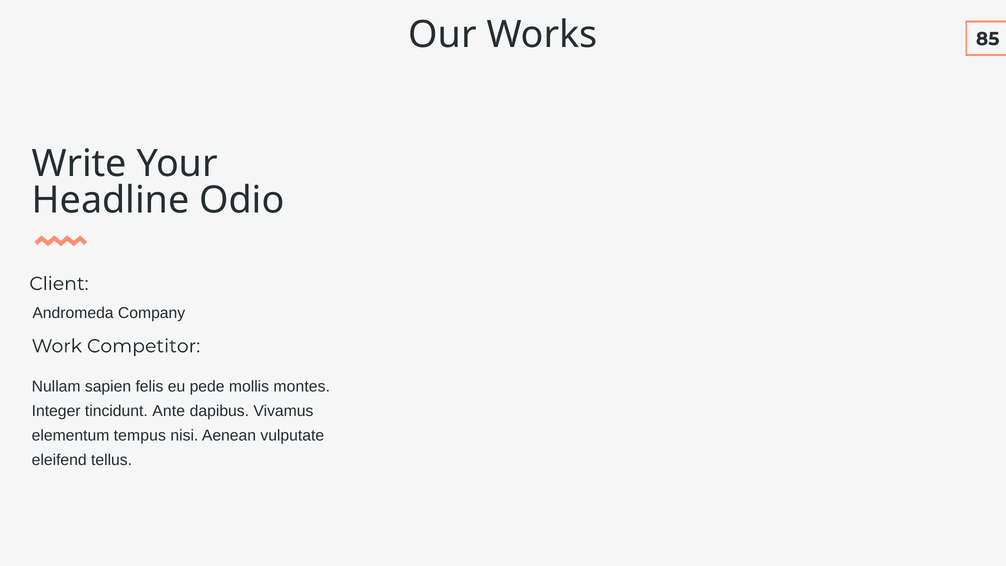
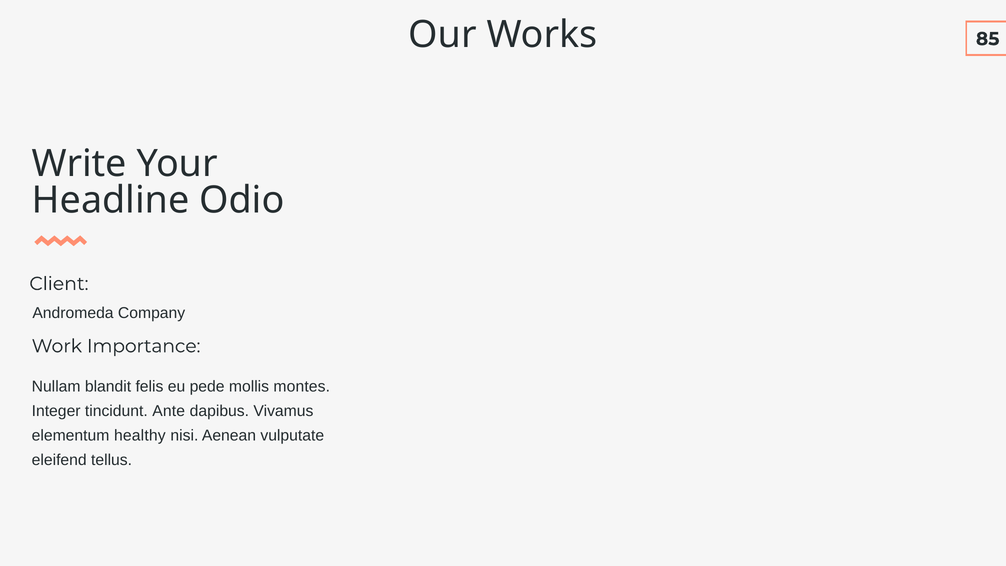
Competitor: Competitor -> Importance (144, 346)
sapien: sapien -> blandit (108, 386)
tempus: tempus -> healthy (140, 435)
